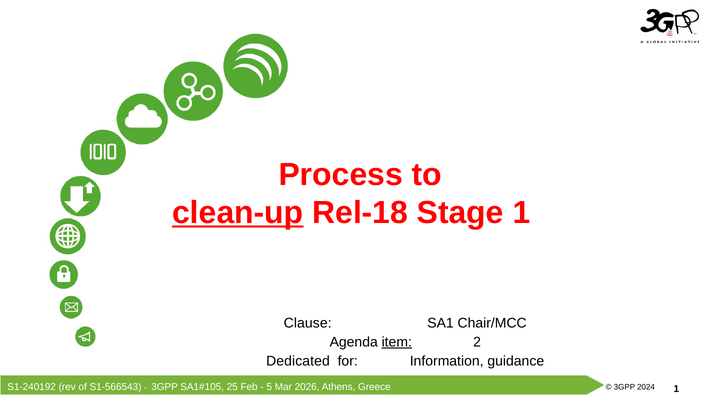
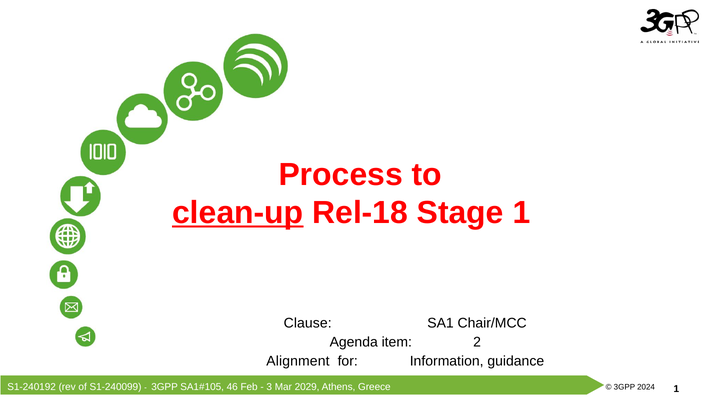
item underline: present -> none (397, 342)
Dedicated: Dedicated -> Alignment (298, 361)
S1-566543: S1-566543 -> S1-240099 (115, 387)
25: 25 -> 46 (232, 387)
5: 5 -> 3 (269, 387)
2026: 2026 -> 2029 (307, 387)
